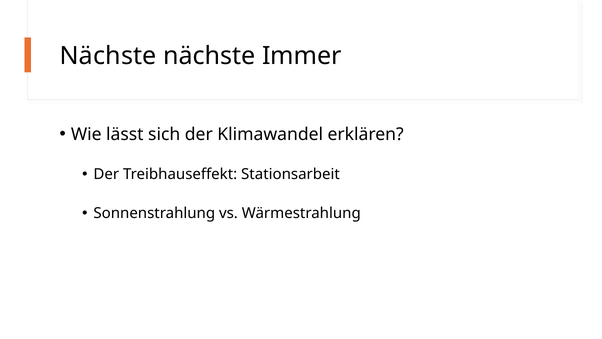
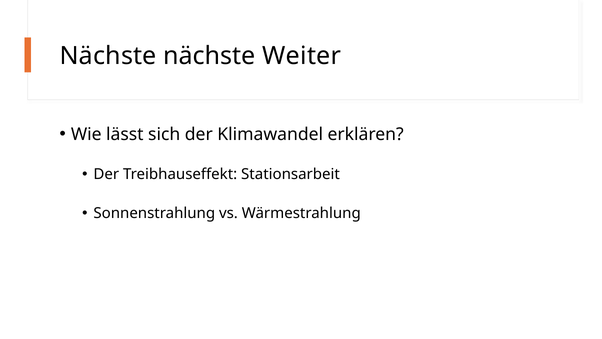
Immer: Immer -> Weiter (302, 56)
